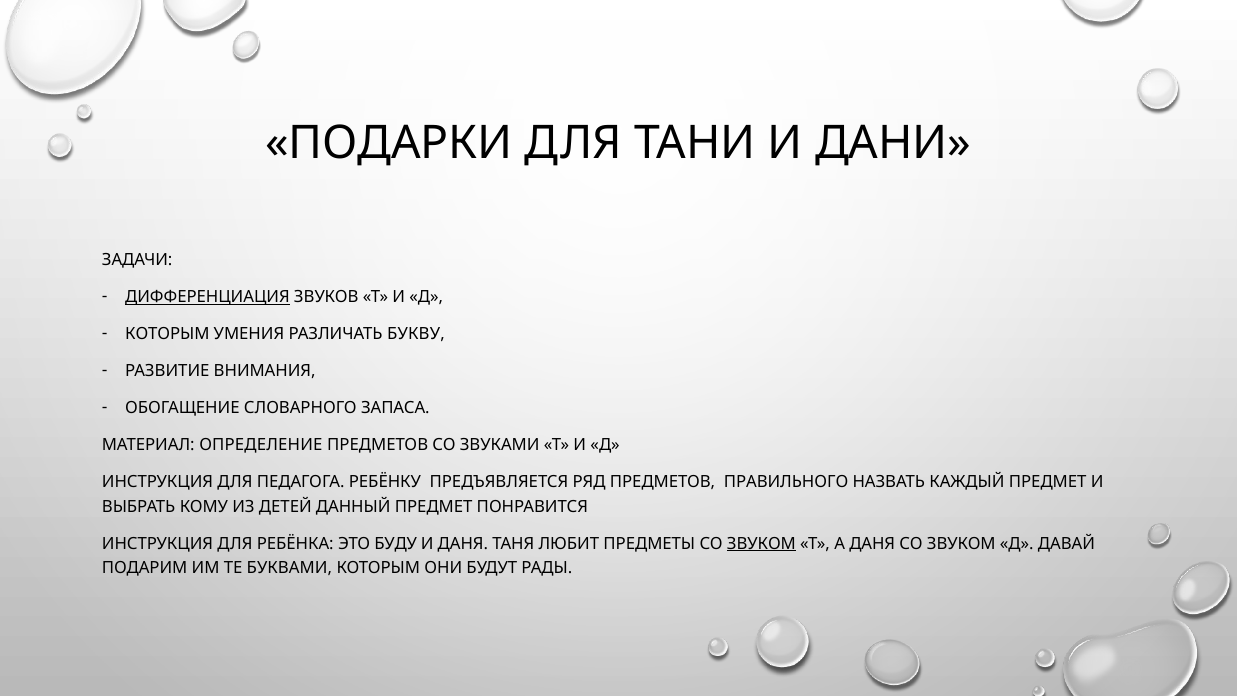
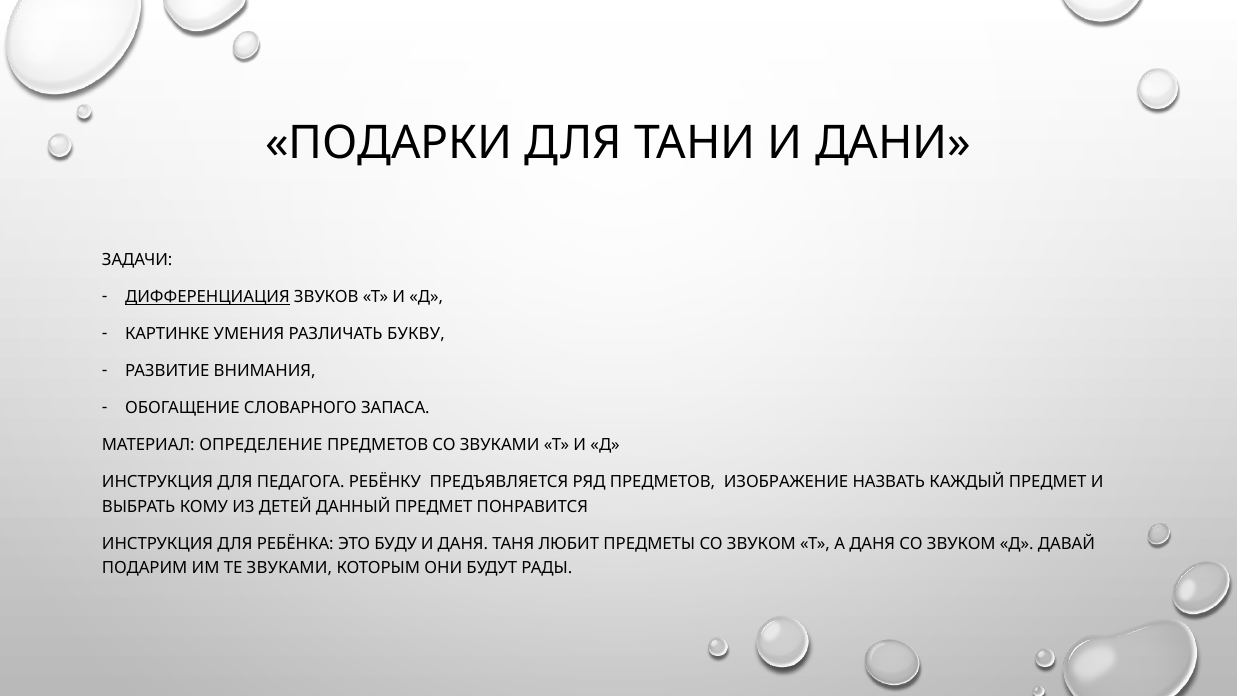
КОТОРЫМ: КОТОРЫМ -> КАРТИНКЕ (167, 334)
ПРАВИЛЬНОГО: ПРАВИЛЬНОГО -> ИЗОБРАЖЕНИЕ (786, 482)
ЗВУКОМ underline: present -> none (761, 543)
ТЕ БУКВАМИ: БУКВАМИ -> ЗВУКАМИ (289, 568)
